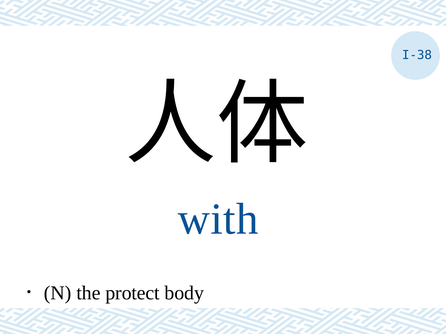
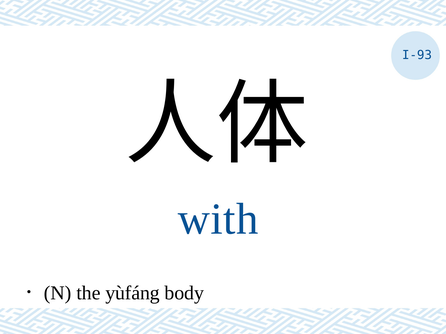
I-38: I-38 -> I-93 (417, 55)
protect: protect -> yùfáng (133, 293)
